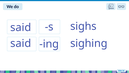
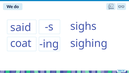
said: said -> coat (21, 43)
